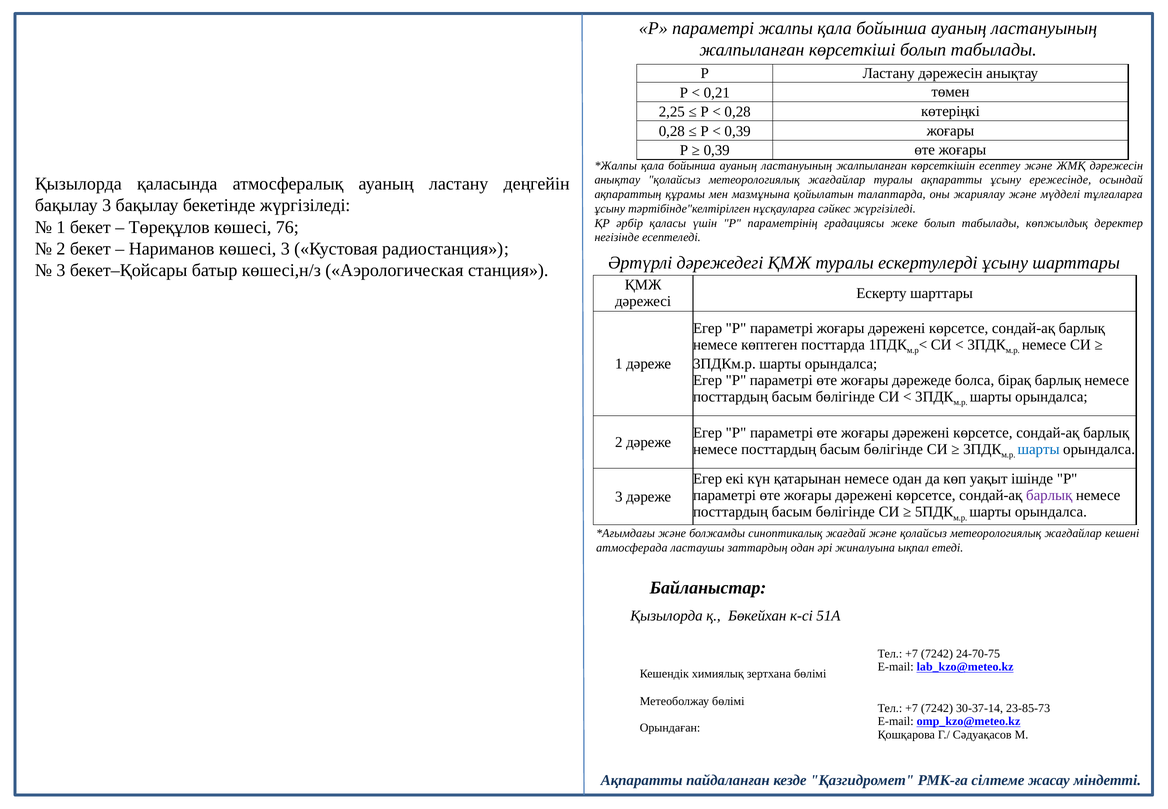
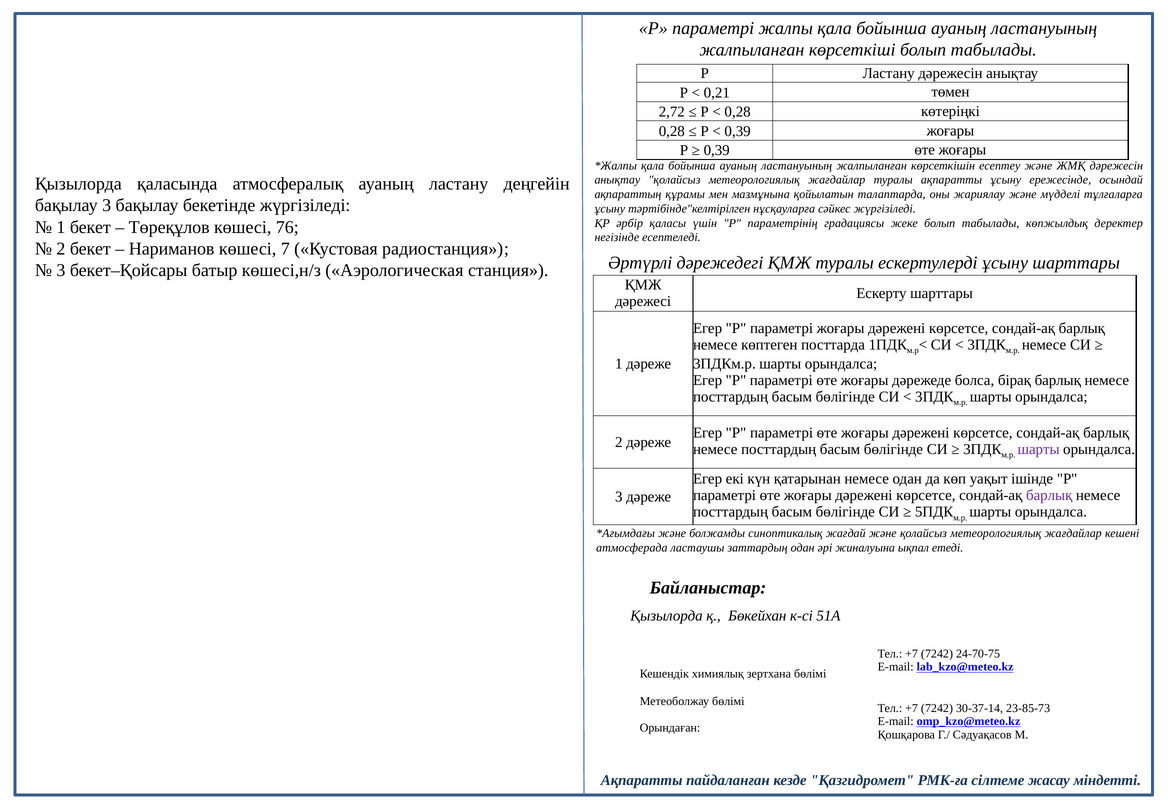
2,25: 2,25 -> 2,72 (672, 112)
көшесі 3: 3 -> 7 (285, 249)
шарты colour: blue -> purple (1039, 449)
